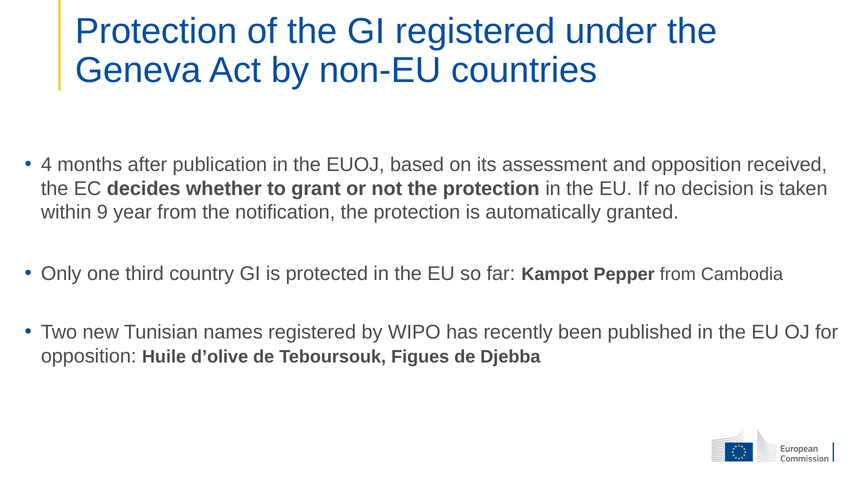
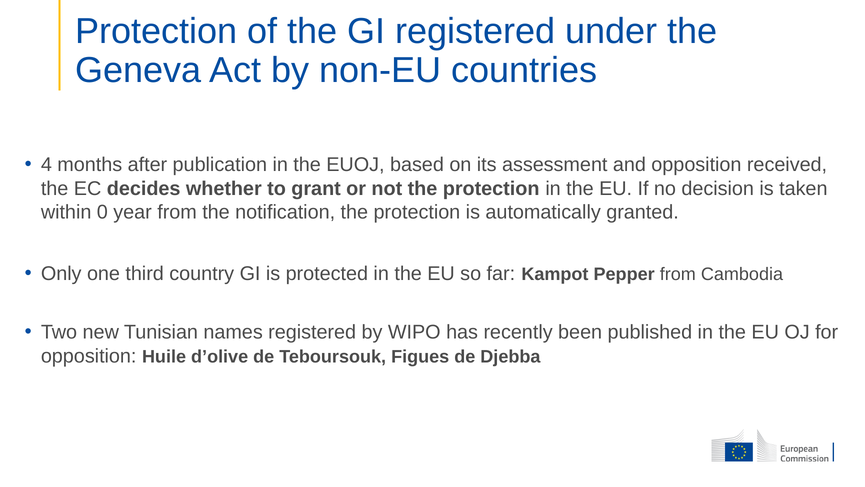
9: 9 -> 0 (102, 212)
